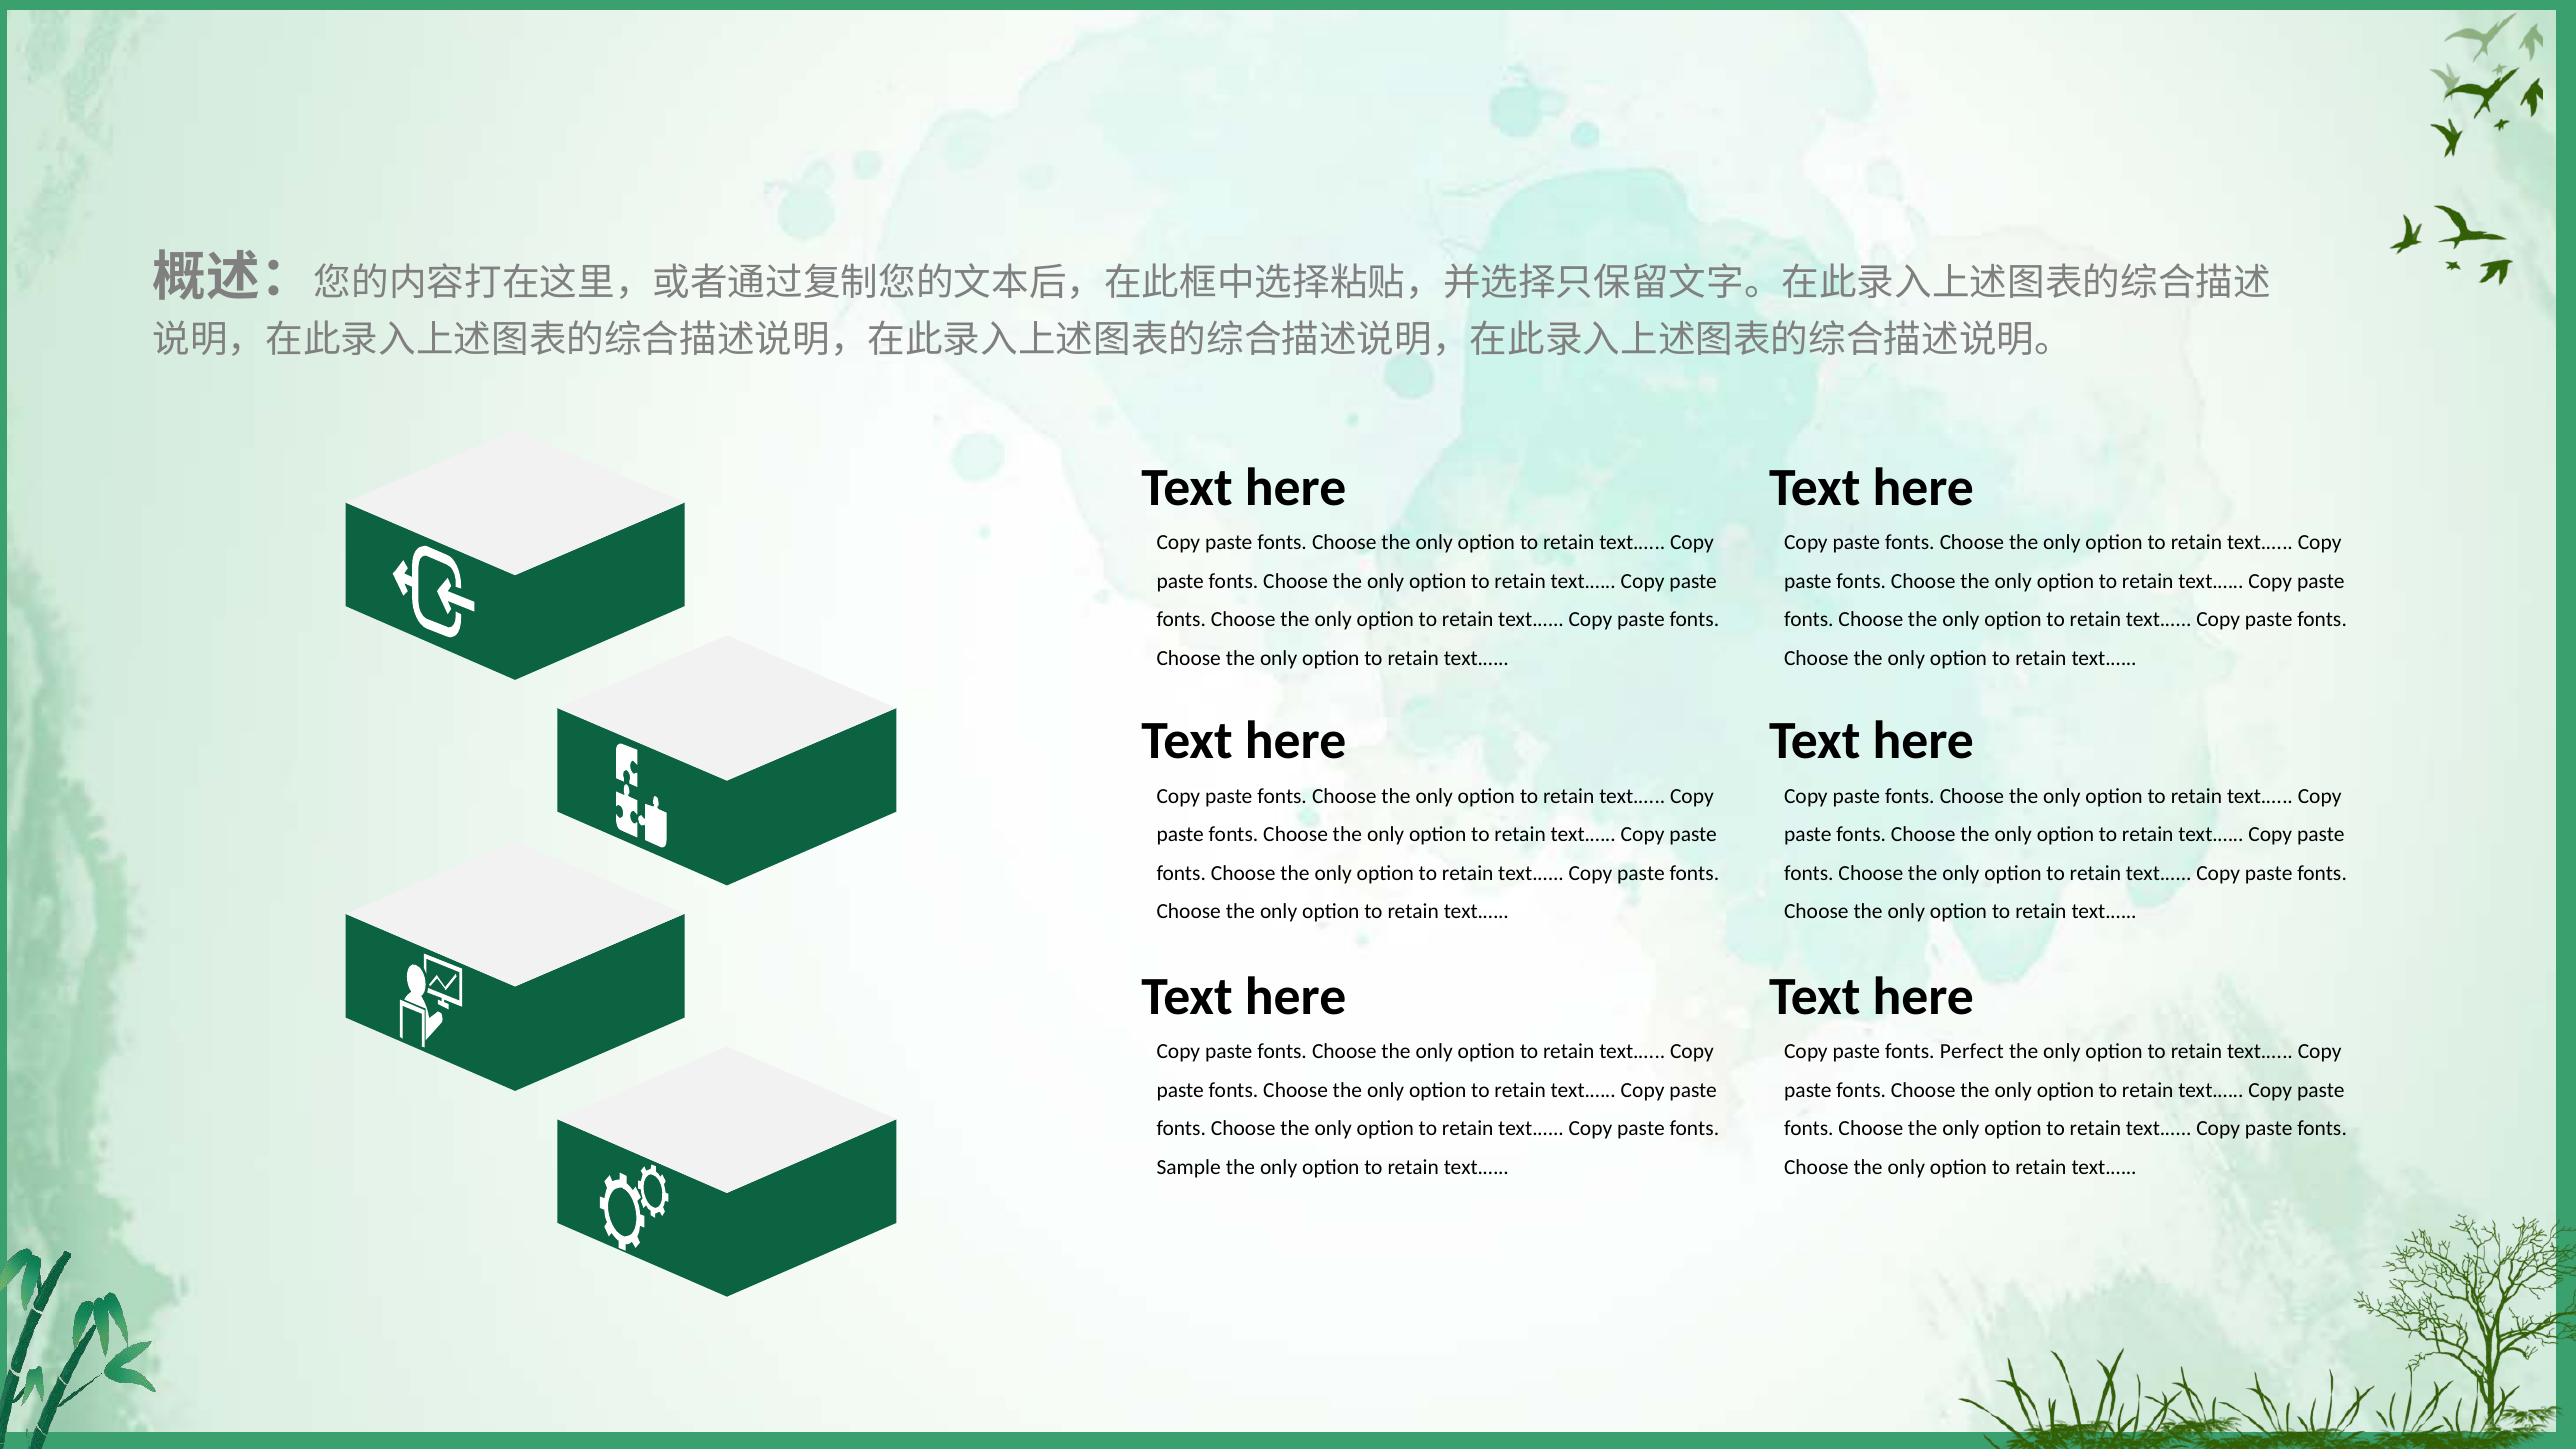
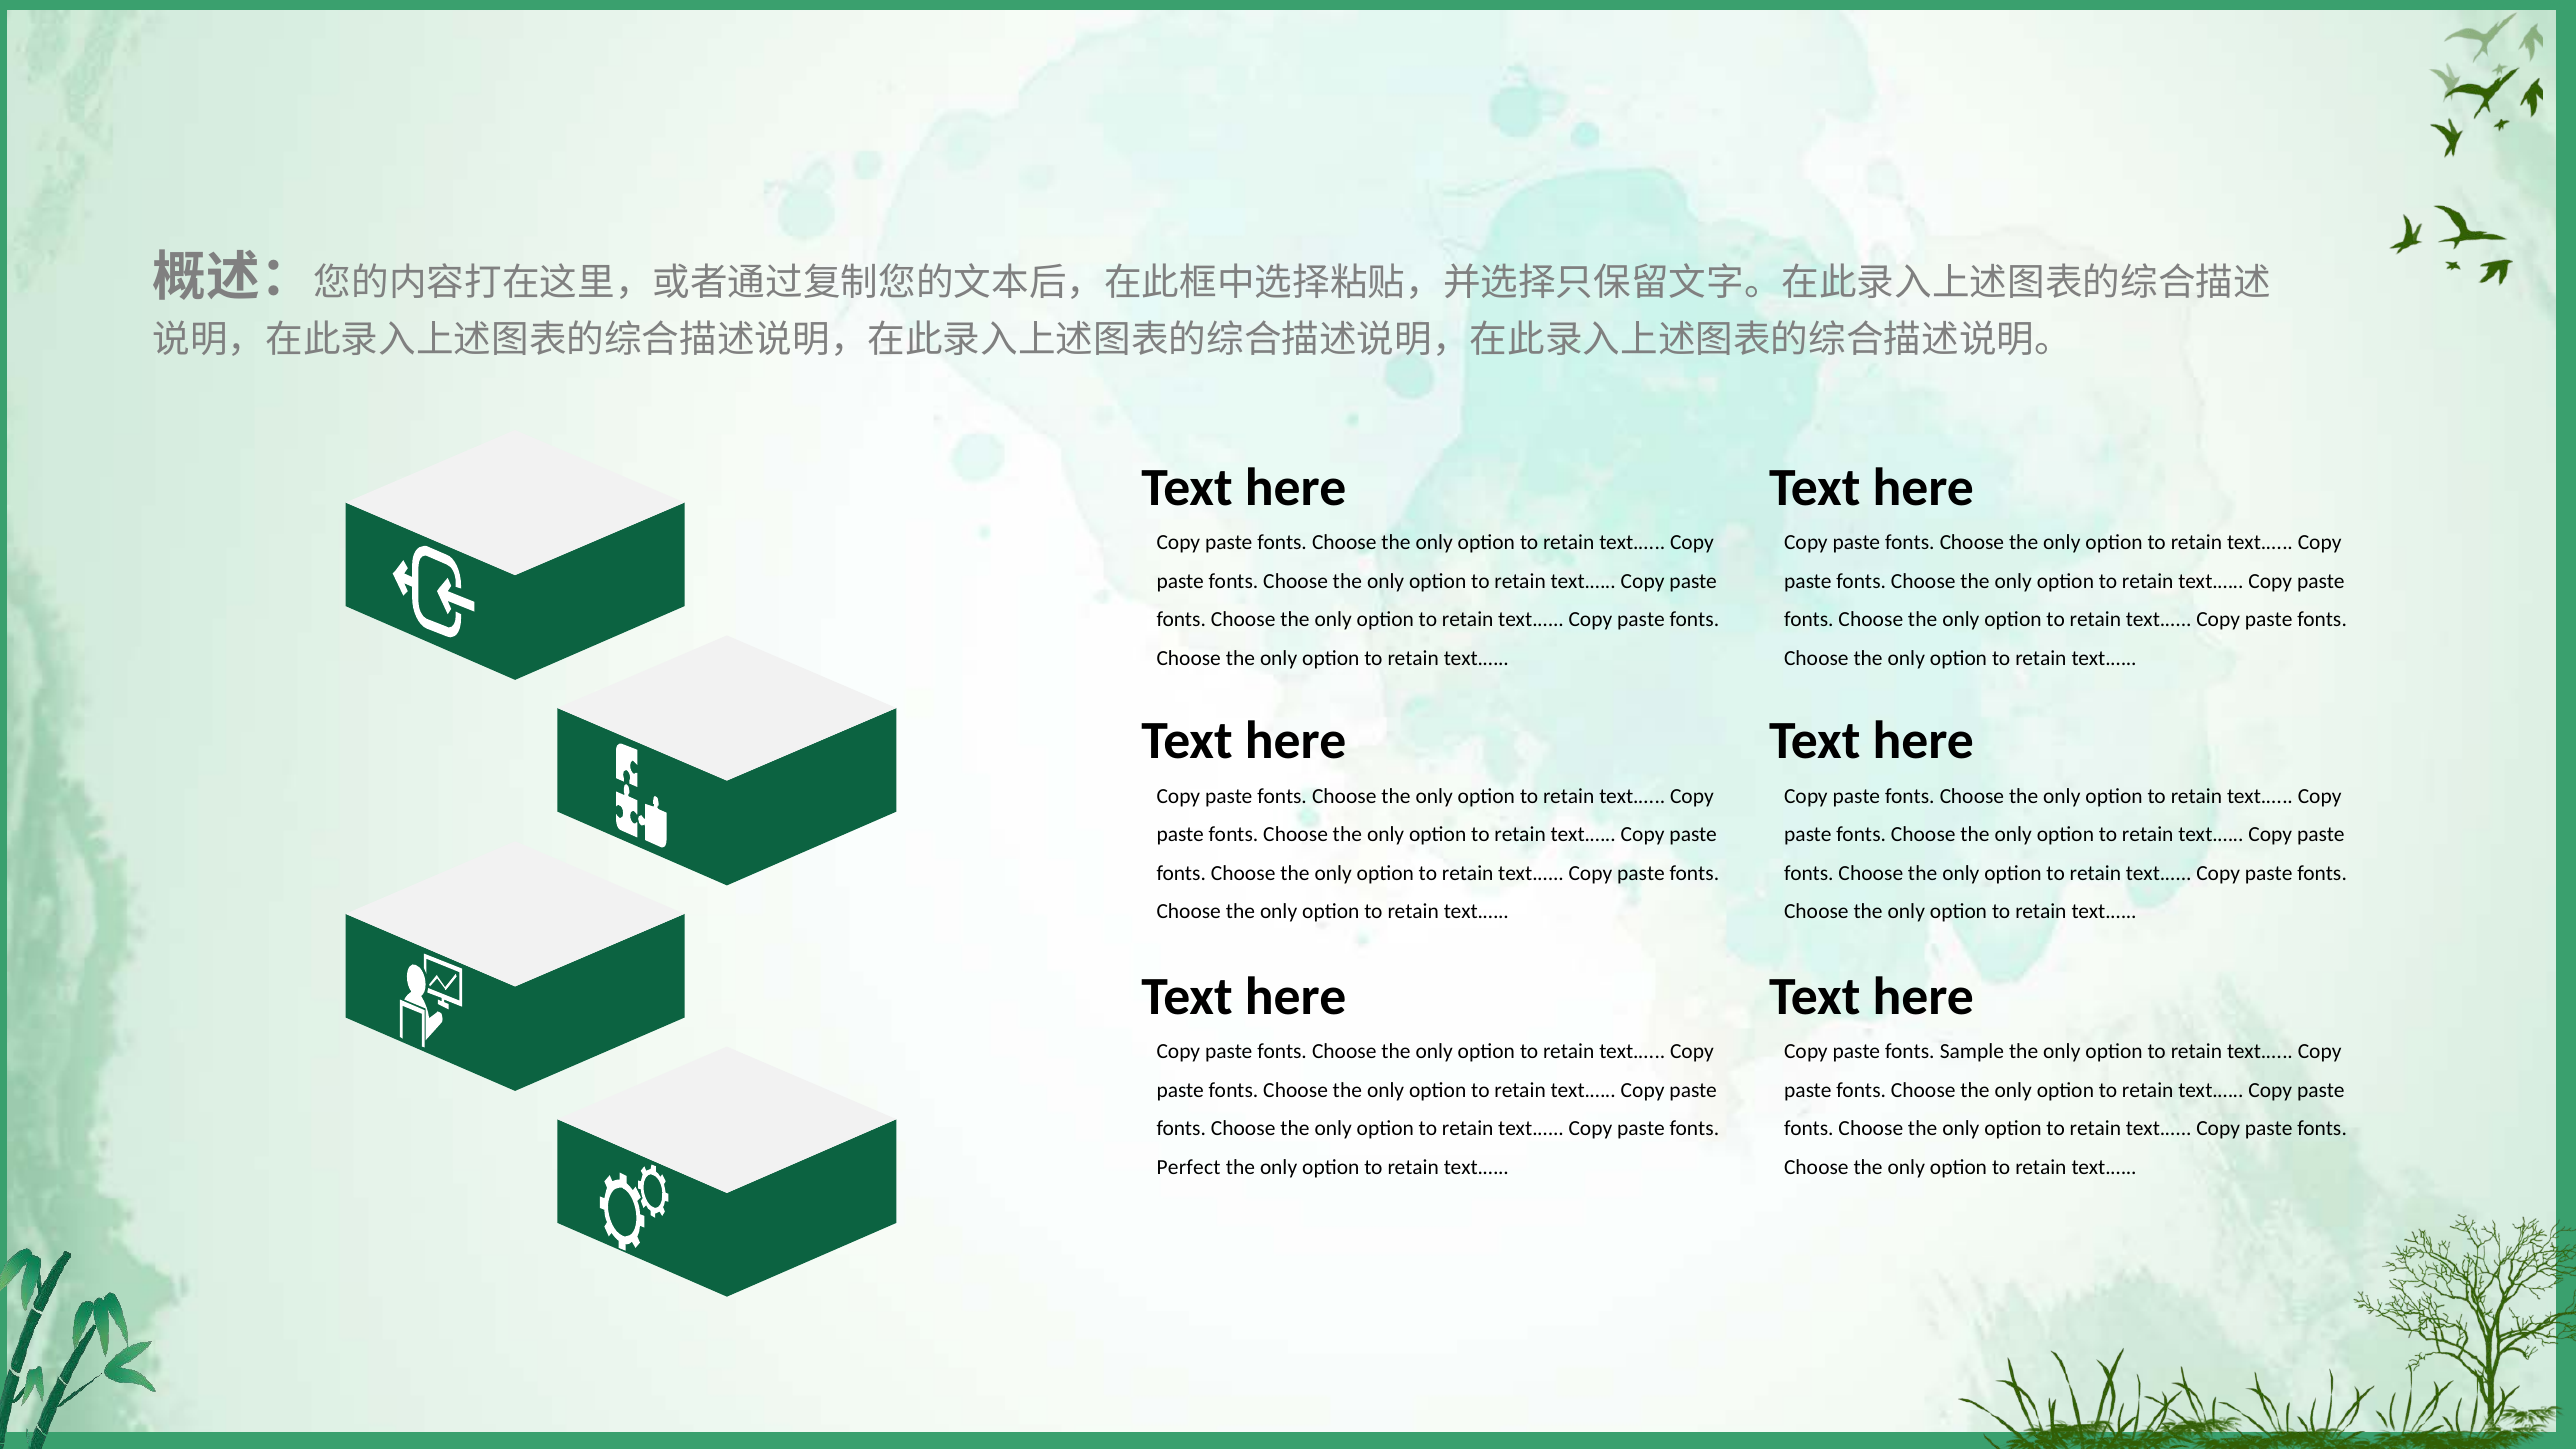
Perfect: Perfect -> Sample (1972, 1052)
Sample: Sample -> Perfect (1189, 1167)
